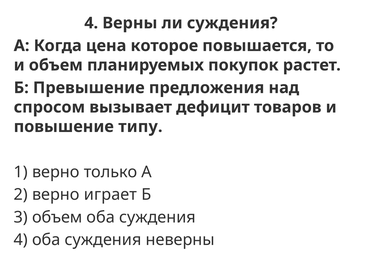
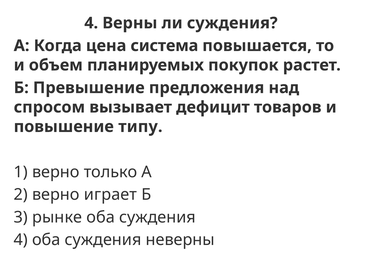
которое: которое -> система (164, 46)
3 объем: объем -> рынке (57, 218)
